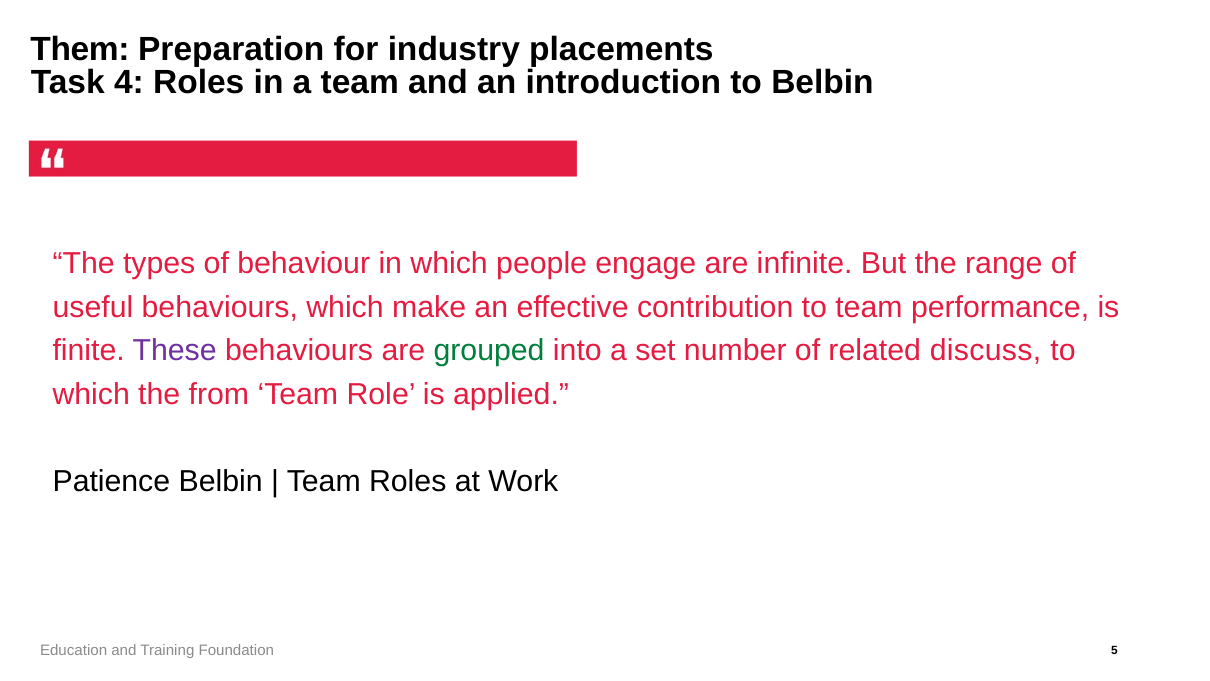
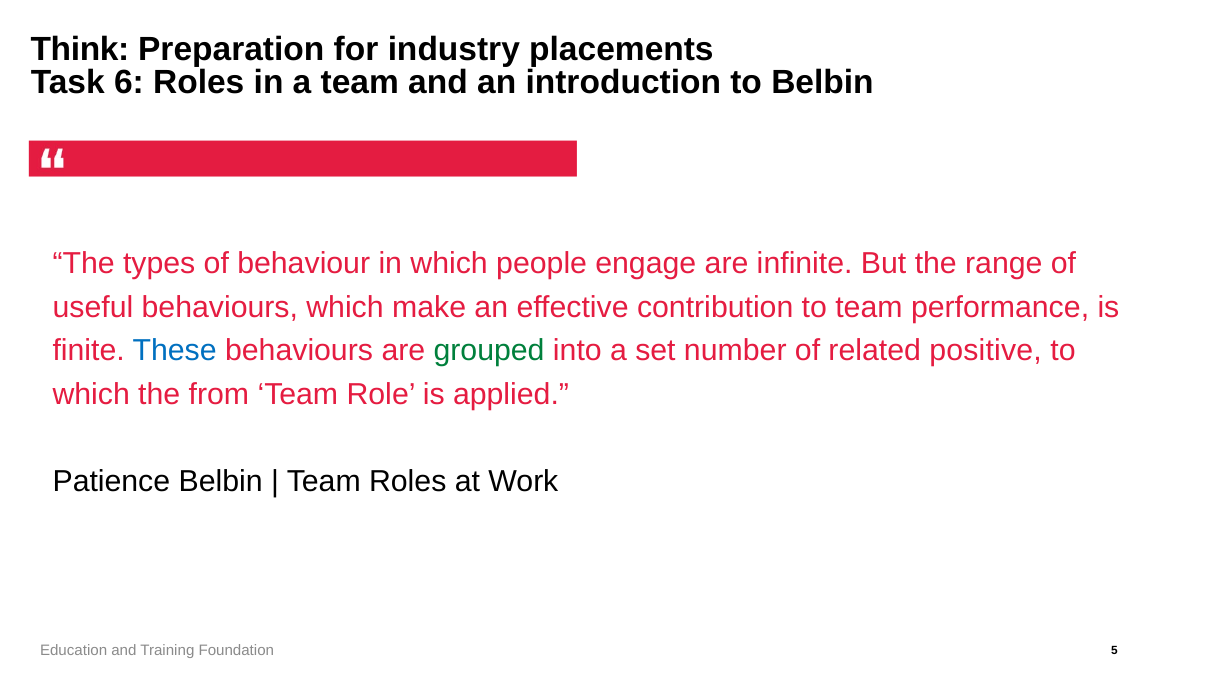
Them: Them -> Think (80, 49)
4: 4 -> 6 (129, 83)
These colour: purple -> blue (175, 351)
discuss: discuss -> positive (986, 351)
